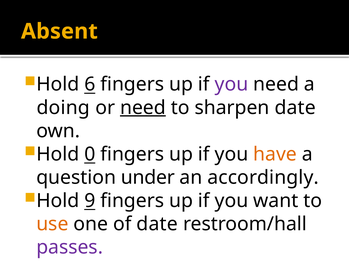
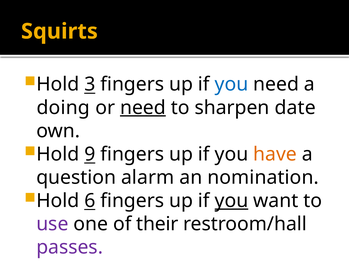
Absent: Absent -> Squirts (59, 31)
6: 6 -> 3 (90, 84)
you colour: purple -> blue (231, 84)
0: 0 -> 9 (90, 154)
under: under -> alarm (148, 177)
accordingly: accordingly -> nomination (263, 177)
9: 9 -> 6 (90, 201)
you underline: none -> present (231, 201)
use colour: orange -> purple (52, 224)
of date: date -> their (157, 224)
